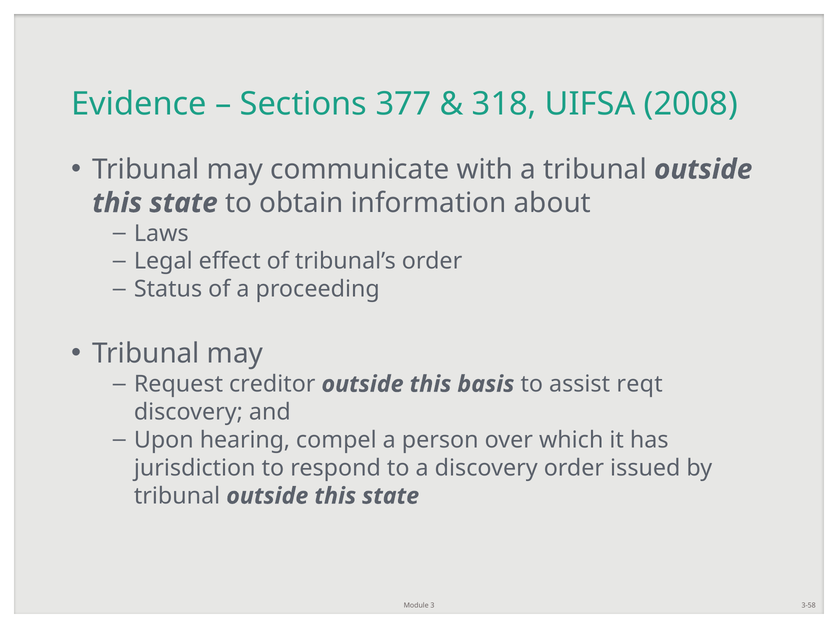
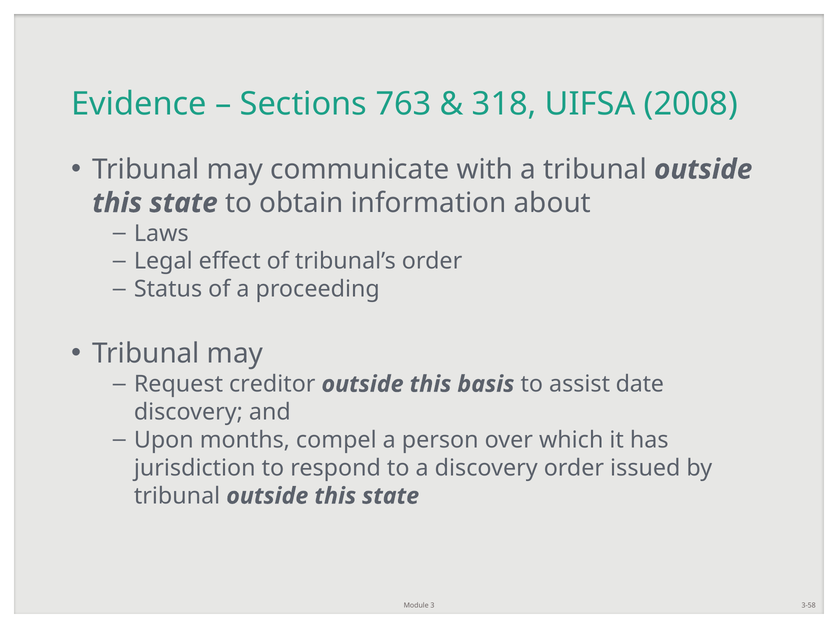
377: 377 -> 763 (403, 104)
reqt: reqt -> date (640, 384)
hearing: hearing -> months (245, 440)
